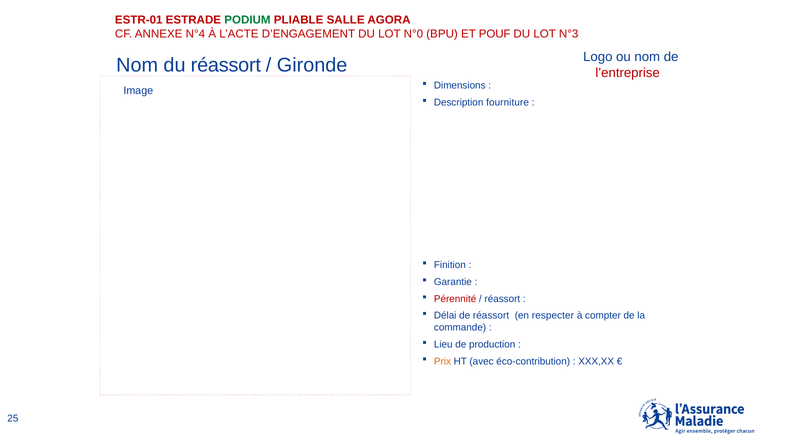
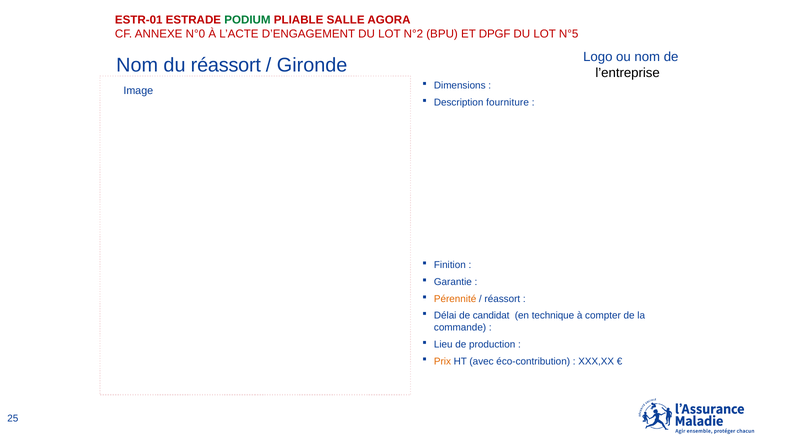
N°4: N°4 -> N°0 (195, 34)
N°0: N°0 -> N°2 (413, 34)
POUF: POUF -> DPGF (495, 34)
N°3: N°3 -> N°5 (569, 34)
l’entreprise colour: red -> black (628, 73)
Pérennité colour: red -> orange (455, 299)
de réassort: réassort -> candidat (491, 316)
respecter: respecter -> technique (553, 316)
